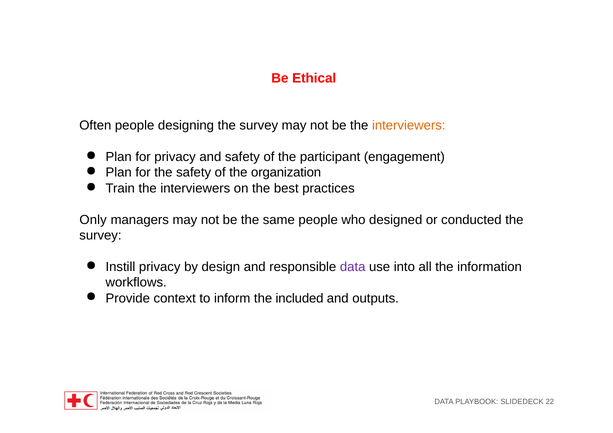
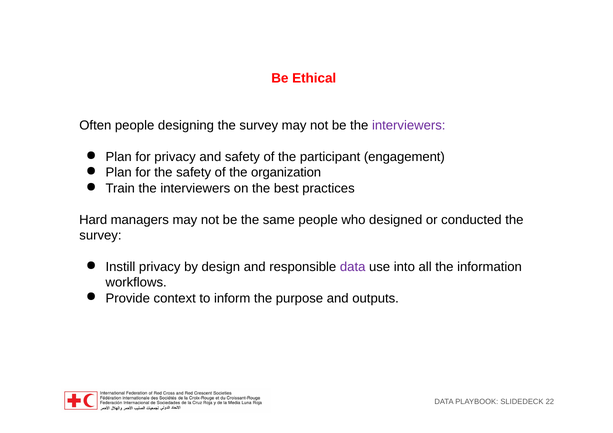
interviewers colour: orange -> purple (409, 126)
Only: Only -> Hard (93, 220)
included: included -> purpose (299, 299)
